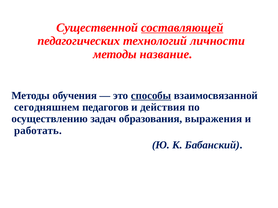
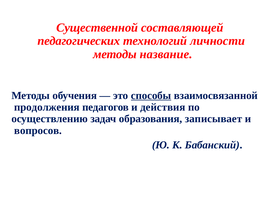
составляющей underline: present -> none (182, 28)
сегодняшнем: сегодняшнем -> продолжения (47, 107)
выражения: выражения -> записывает (214, 119)
работать: работать -> вопросов (38, 131)
